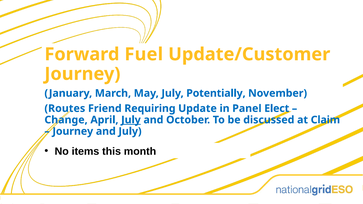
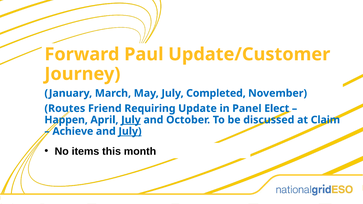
Fuel: Fuel -> Paul (144, 54)
Potentially: Potentially -> Completed (216, 93)
Change: Change -> Happen (66, 120)
Journey: Journey -> Achieve (73, 131)
July underline: none -> present (130, 131)
